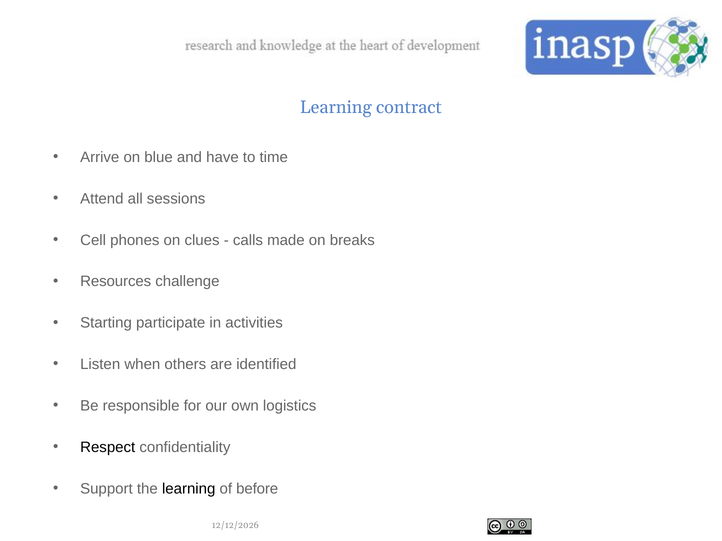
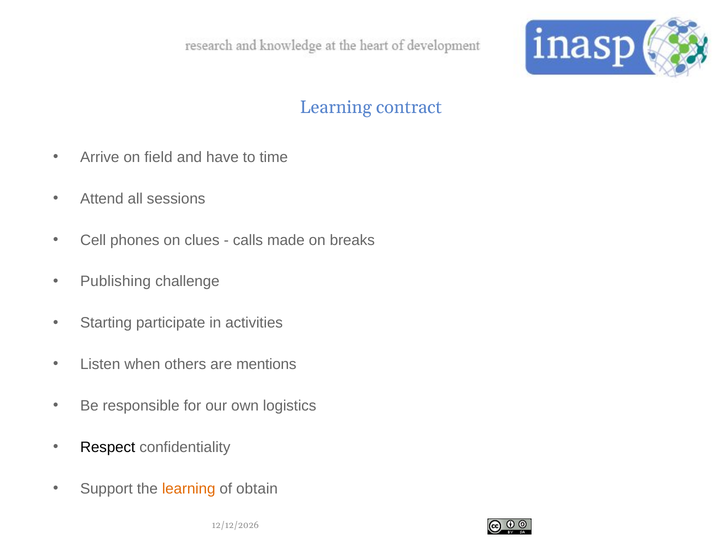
blue: blue -> field (158, 157)
Resources: Resources -> Publishing (116, 282)
identified: identified -> mentions (266, 365)
learning colour: black -> orange (189, 489)
before: before -> obtain (257, 489)
